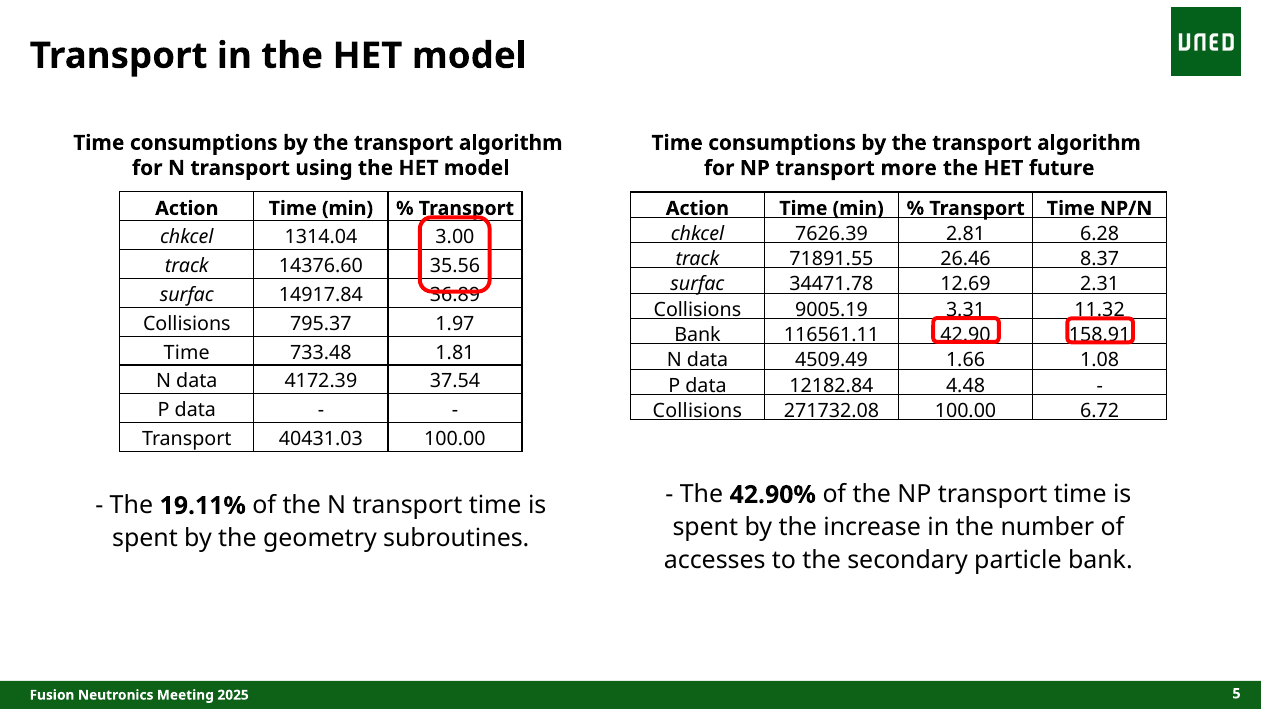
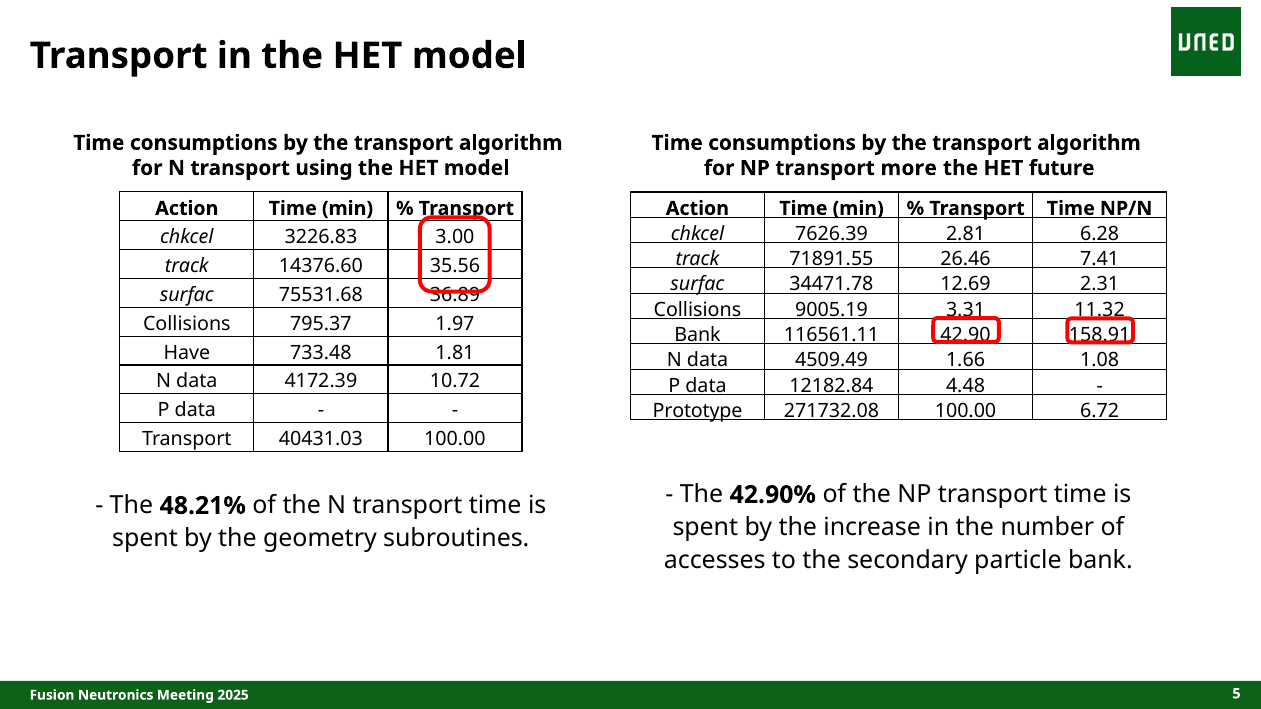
1314.04: 1314.04 -> 3226.83 (321, 237)
8.37: 8.37 -> 7.41 (1100, 259)
14917.84: 14917.84 -> 75531.68 (321, 295)
Time: Time -> Have (187, 353)
37.54: 37.54 -> 10.72 (455, 382)
Collisions: Collisions -> Prototype (698, 411)
19.11%: 19.11% -> 48.21% (203, 506)
